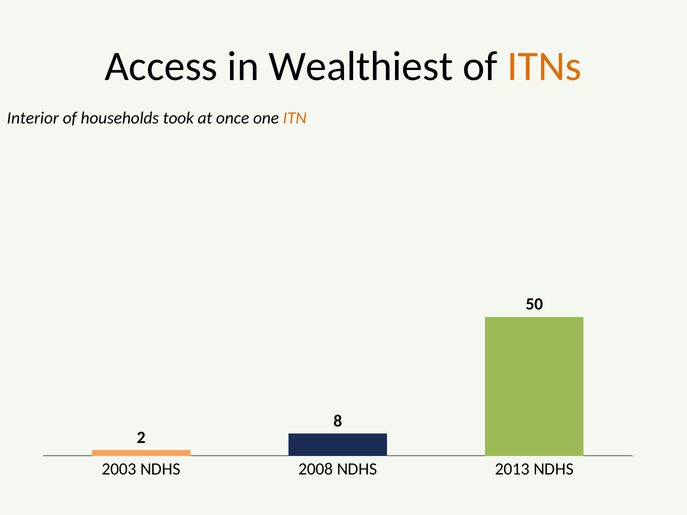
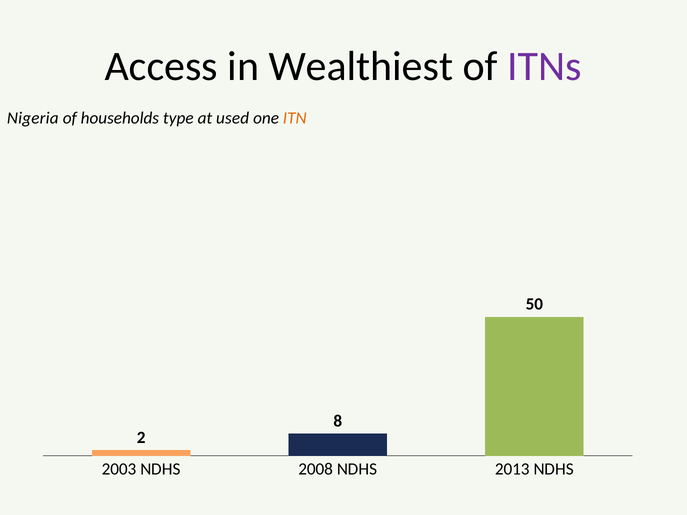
ITNs colour: orange -> purple (544, 67)
Interior: Interior -> Nigeria (33, 118)
took: took -> type (178, 118)
once: once -> used (233, 118)
